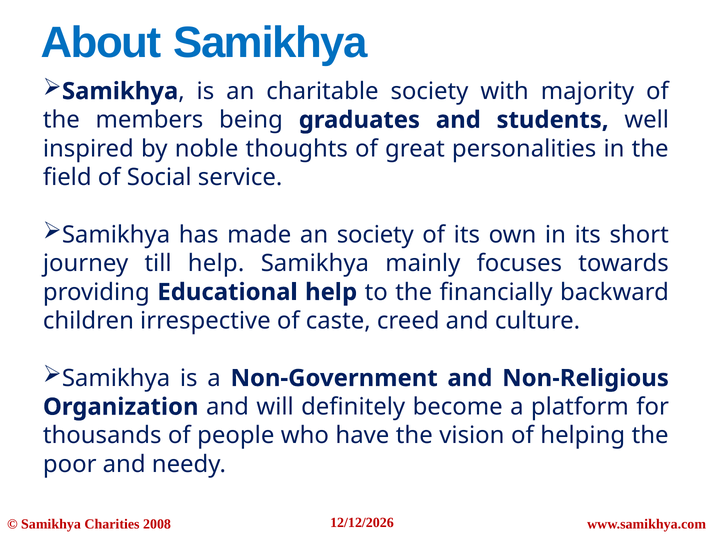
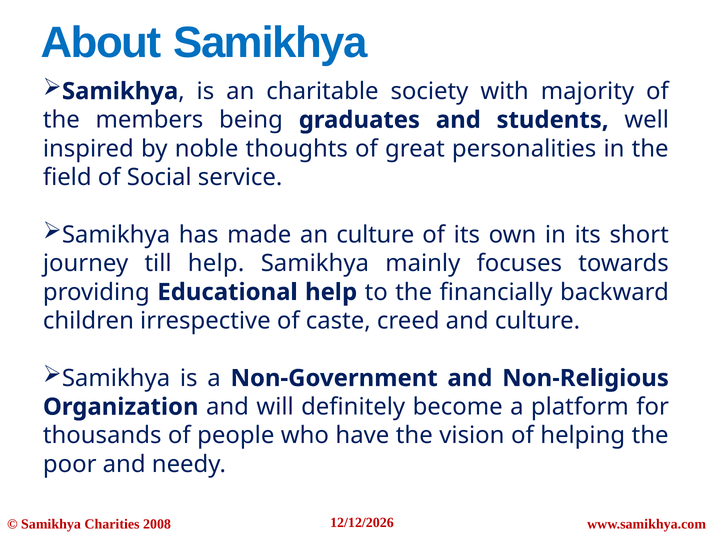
an society: society -> culture (375, 235)
